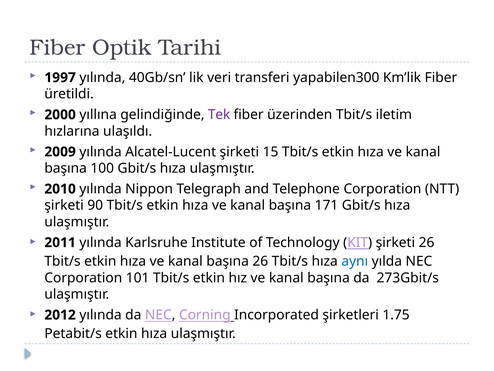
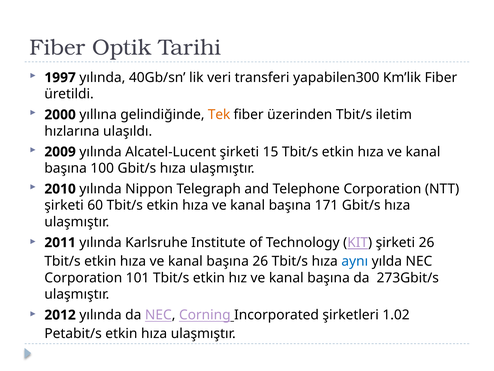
Tek colour: purple -> orange (219, 115)
90: 90 -> 60 (95, 205)
1.75: 1.75 -> 1.02 (396, 315)
